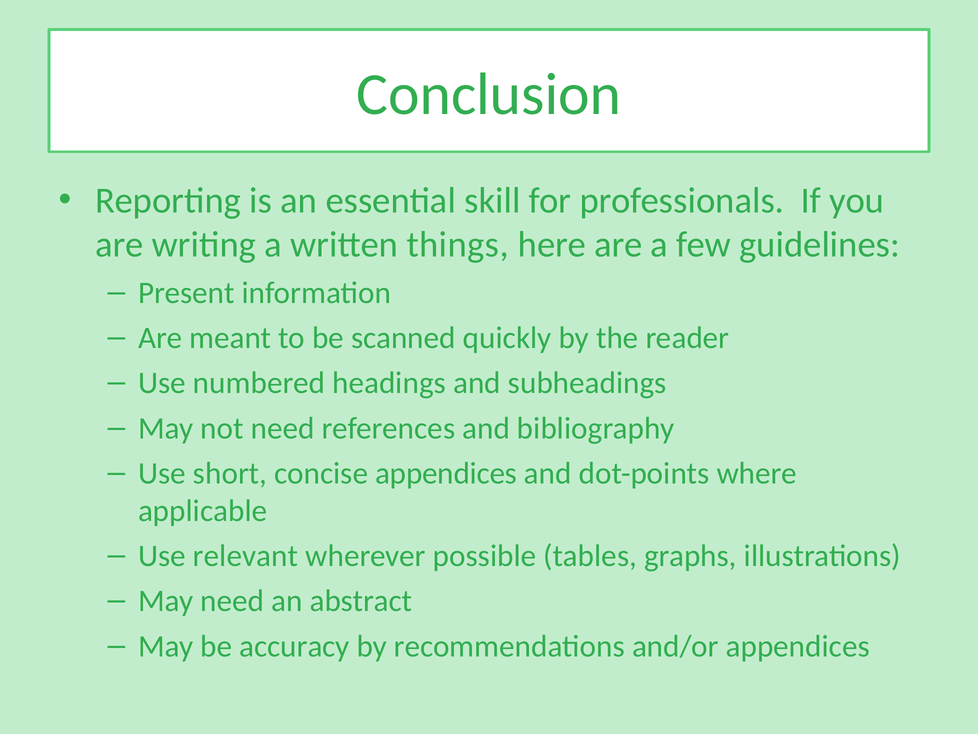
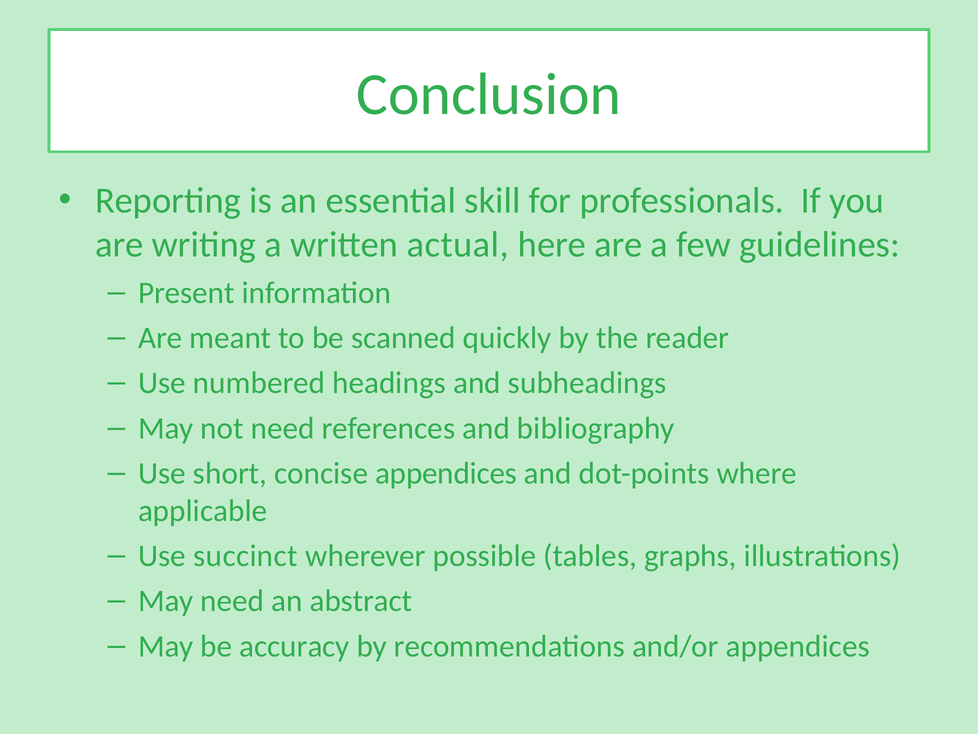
things: things -> actual (458, 245)
relevant: relevant -> succinct (245, 556)
